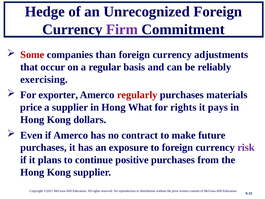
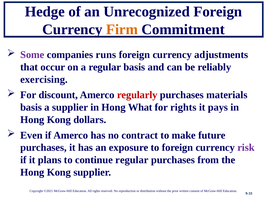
Firm colour: purple -> orange (122, 29)
Some colour: red -> purple (32, 55)
than: than -> runs (106, 55)
exporter: exporter -> discount (58, 95)
price: price -> basis (31, 107)
continue positive: positive -> regular (132, 160)
